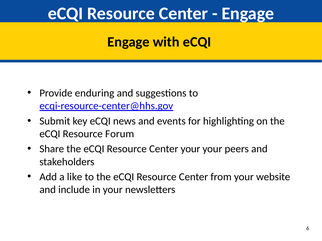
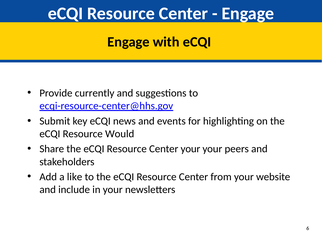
enduring: enduring -> currently (95, 93)
Forum: Forum -> Would (120, 134)
